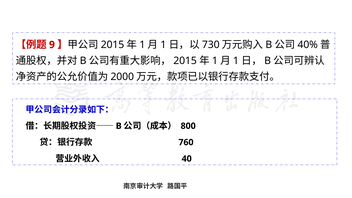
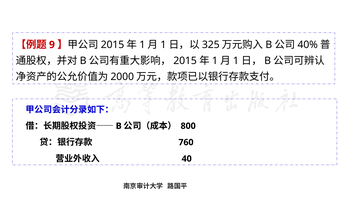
730: 730 -> 325 (211, 45)
